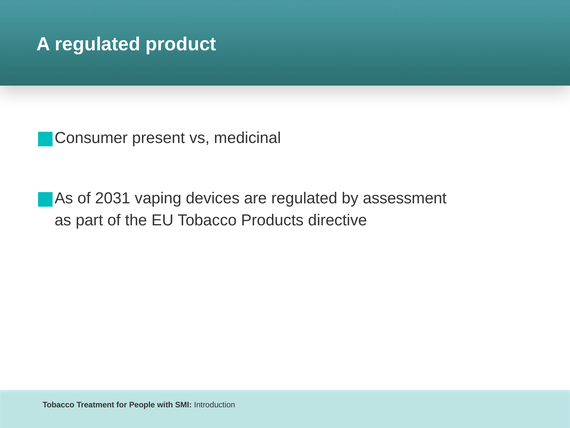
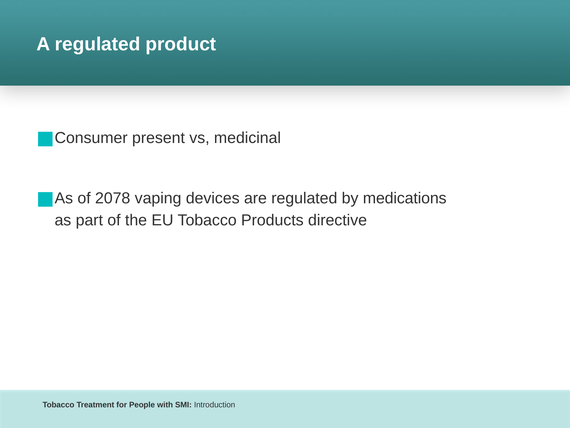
2031: 2031 -> 2078 (113, 198)
assessment: assessment -> medications (405, 198)
